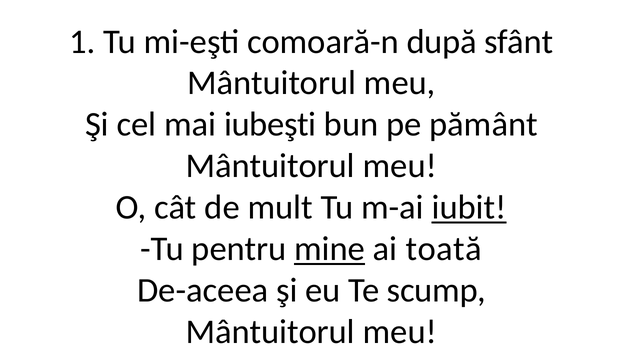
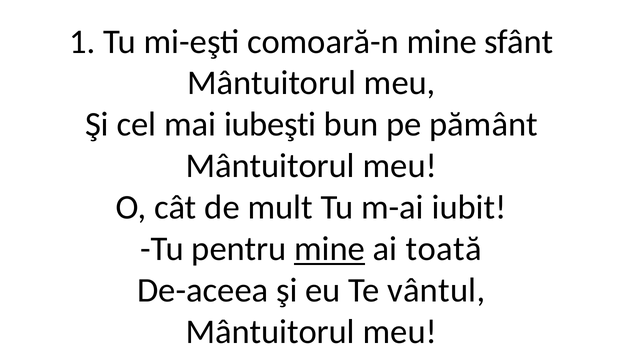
comoară-n după: după -> mine (442, 42)
iubit underline: present -> none (469, 208)
scump: scump -> vântul (436, 291)
